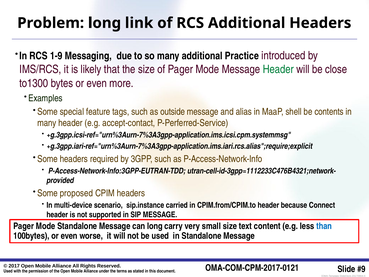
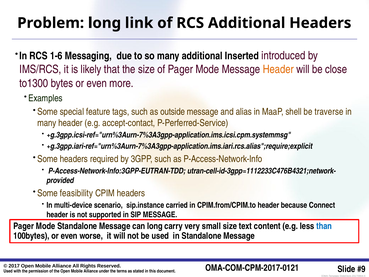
1-9: 1-9 -> 1-6 (56, 56)
Practice: Practice -> Inserted (242, 56)
Header colour: green -> orange (278, 69)
contents: contents -> traverse (329, 112)
proposed: proposed -> feasibility (76, 193)
